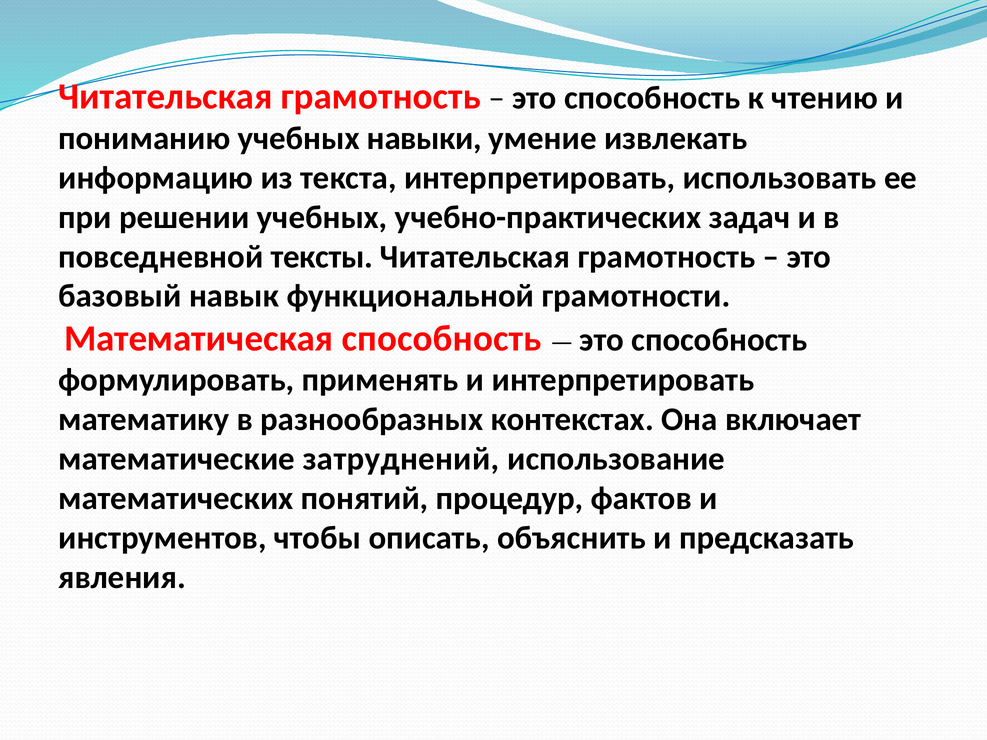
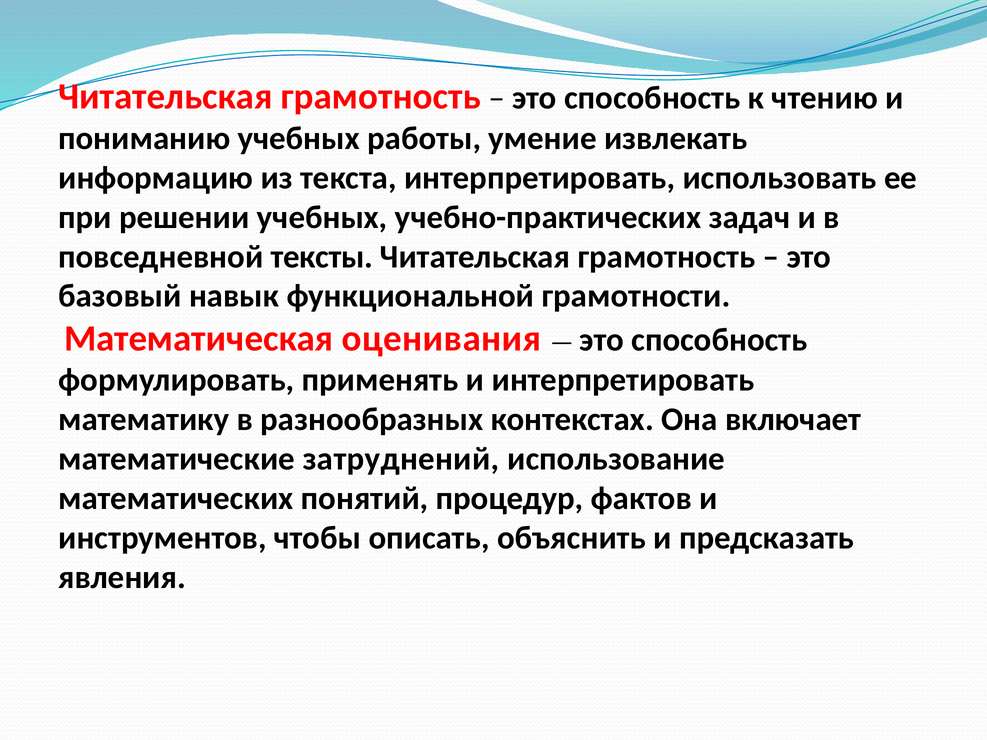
навыки: навыки -> работы (424, 138)
Математическая способность: способность -> оценивания (442, 338)
